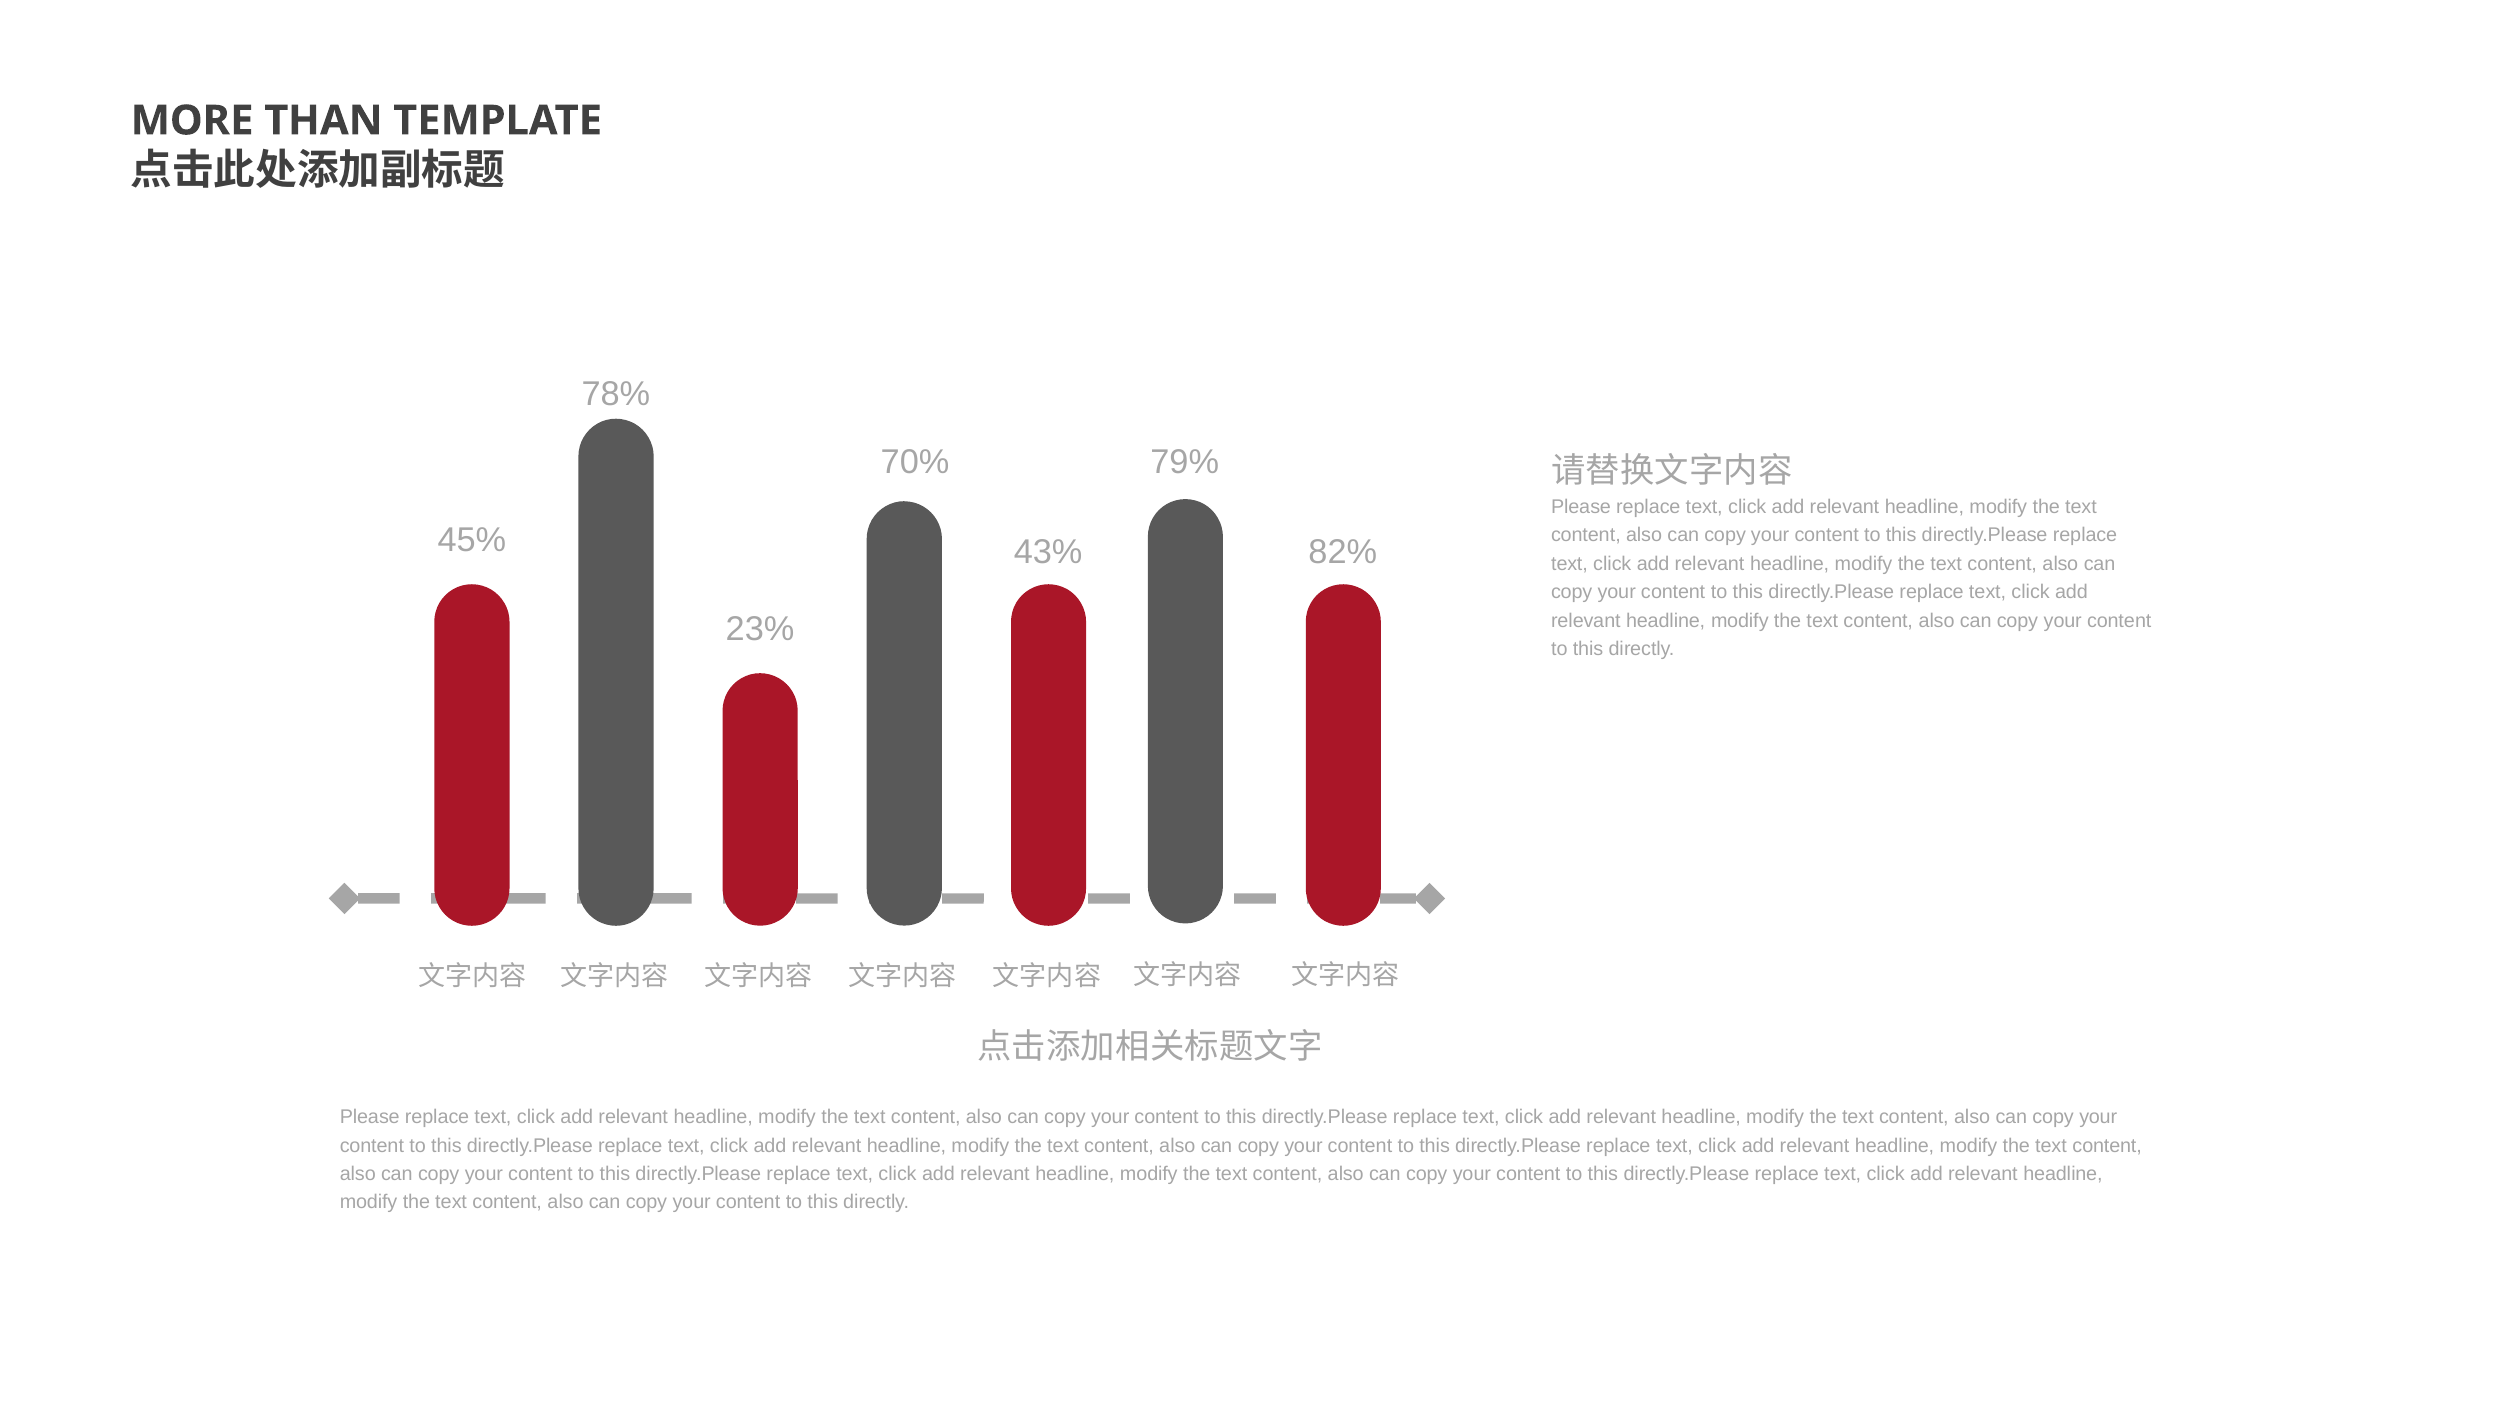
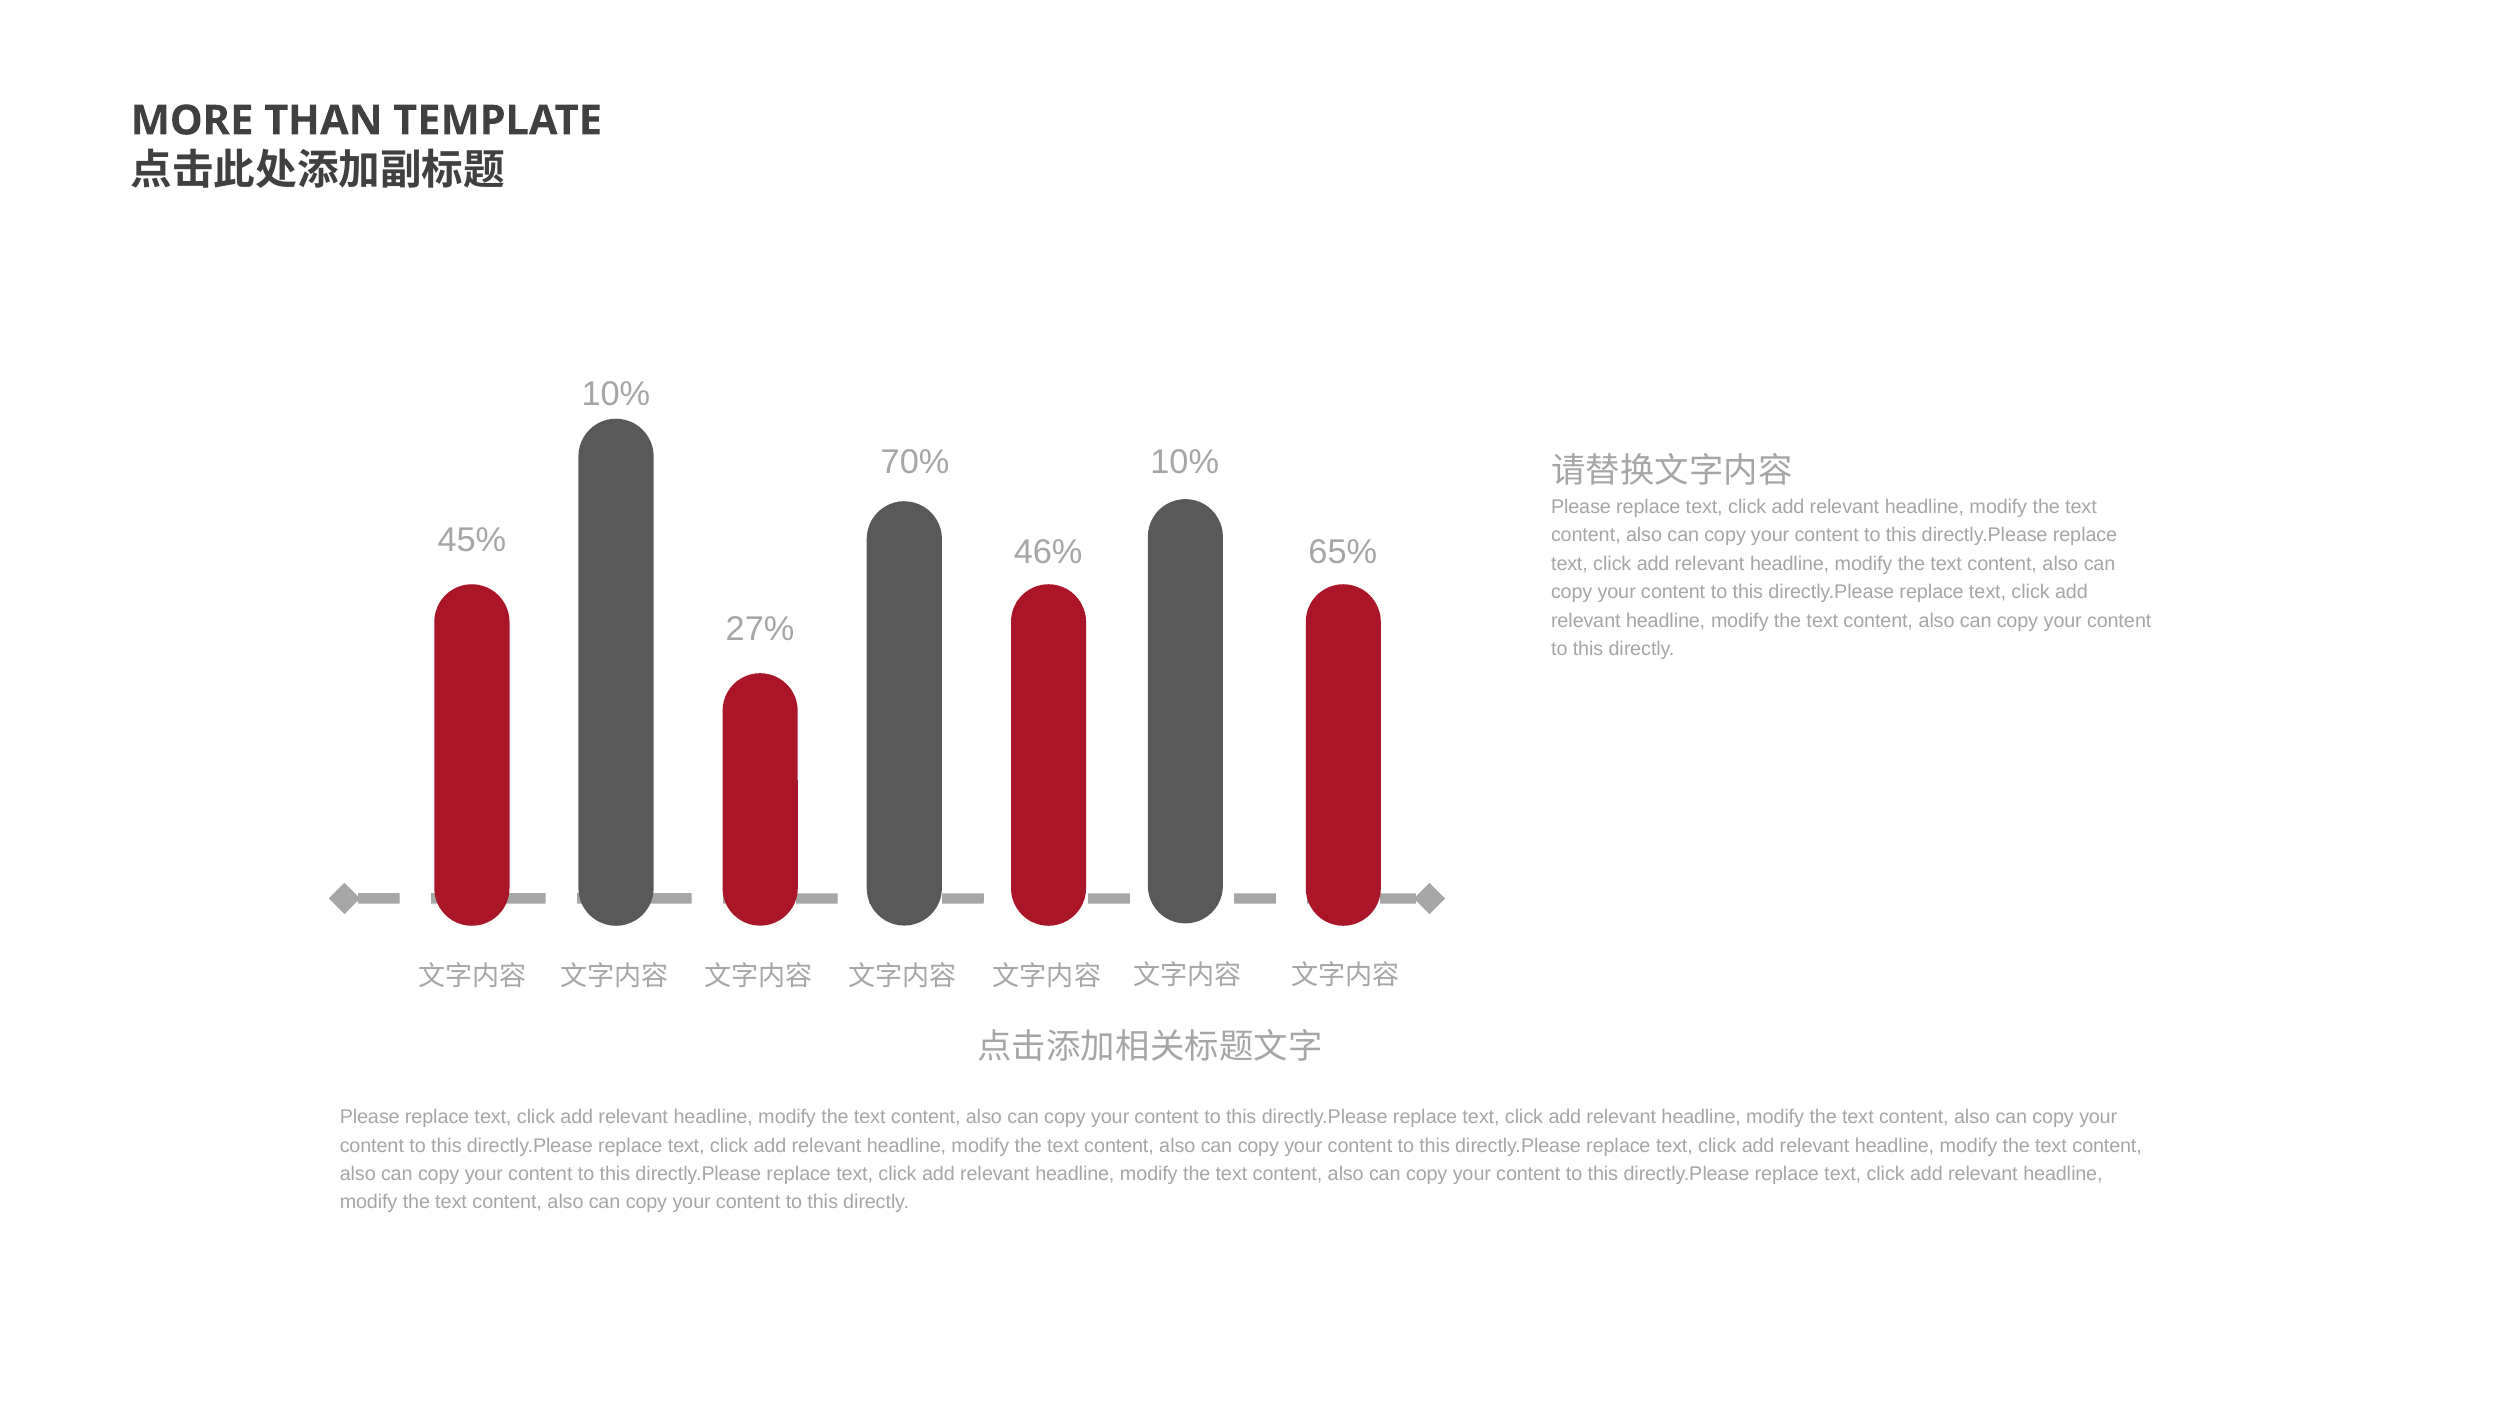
78%: 78% -> 10% (616, 395)
79%: 79% -> 10% (1185, 462)
43%: 43% -> 46% (1048, 552)
82%: 82% -> 65% (1343, 552)
23%: 23% -> 27% (760, 629)
